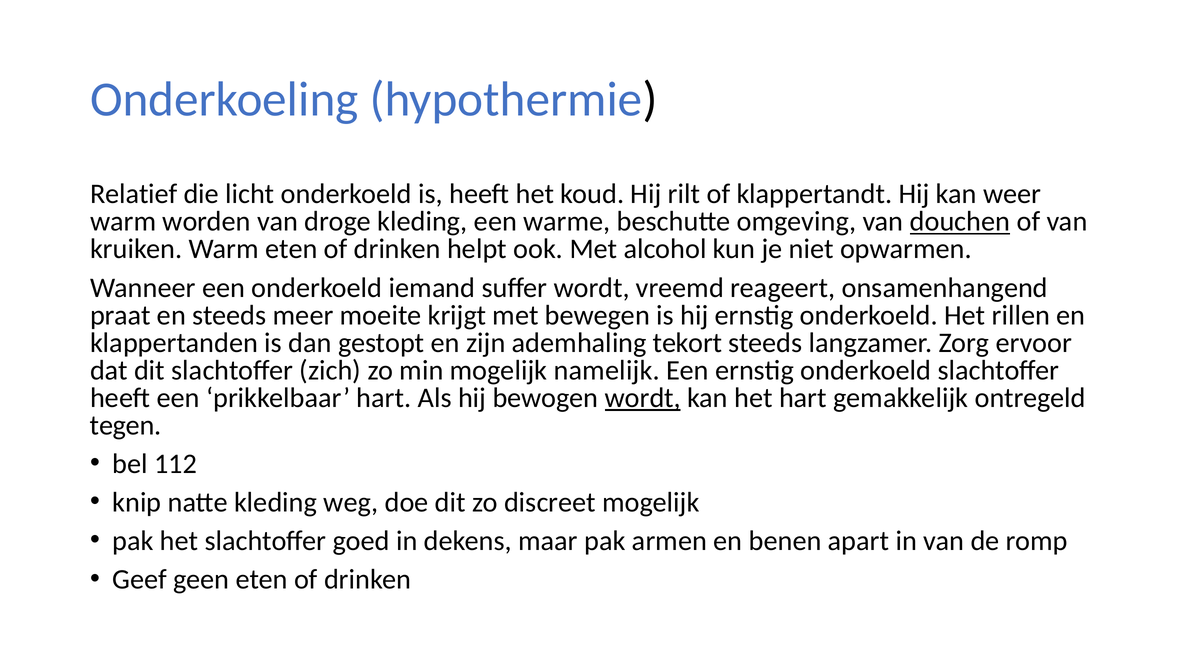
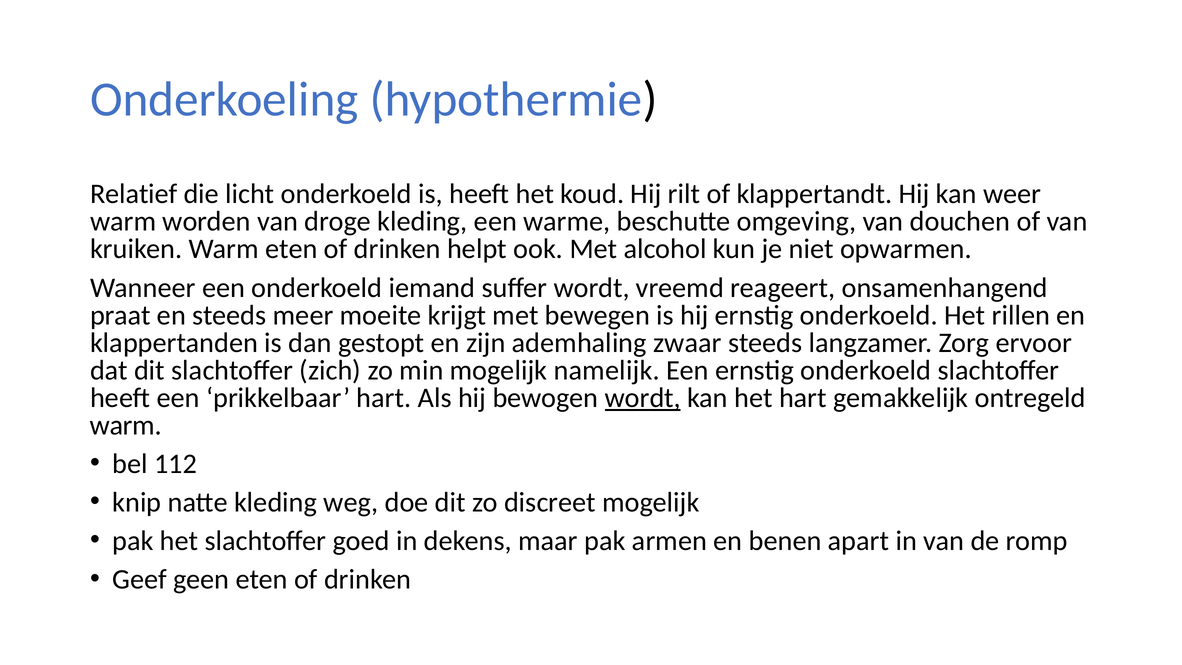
douchen underline: present -> none (960, 222)
tekort: tekort -> zwaar (687, 343)
tegen: tegen -> warm (126, 425)
